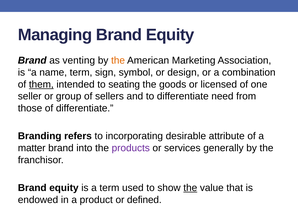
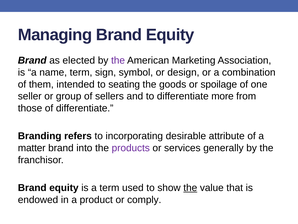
venting: venting -> elected (79, 60)
the colour: orange -> purple (118, 60)
them underline: present -> none (41, 84)
licensed: licensed -> spoilage (219, 84)
need: need -> more (222, 96)
defined: defined -> comply (144, 199)
